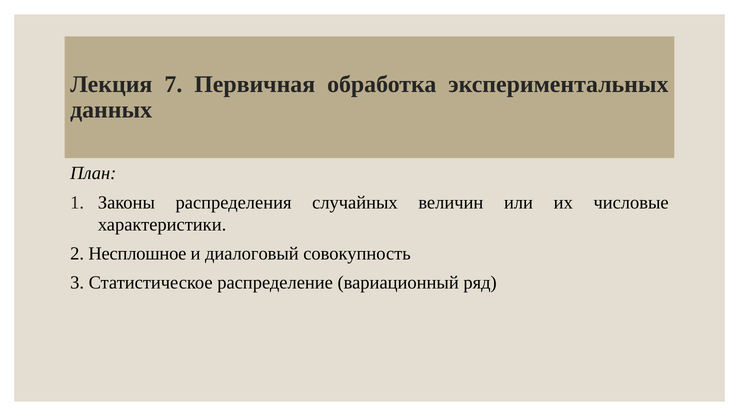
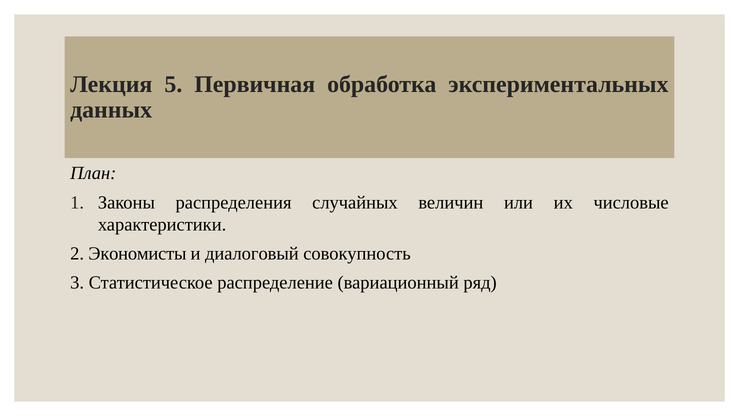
7: 7 -> 5 (173, 84)
Несплошное: Несплошное -> Экономисты (137, 254)
